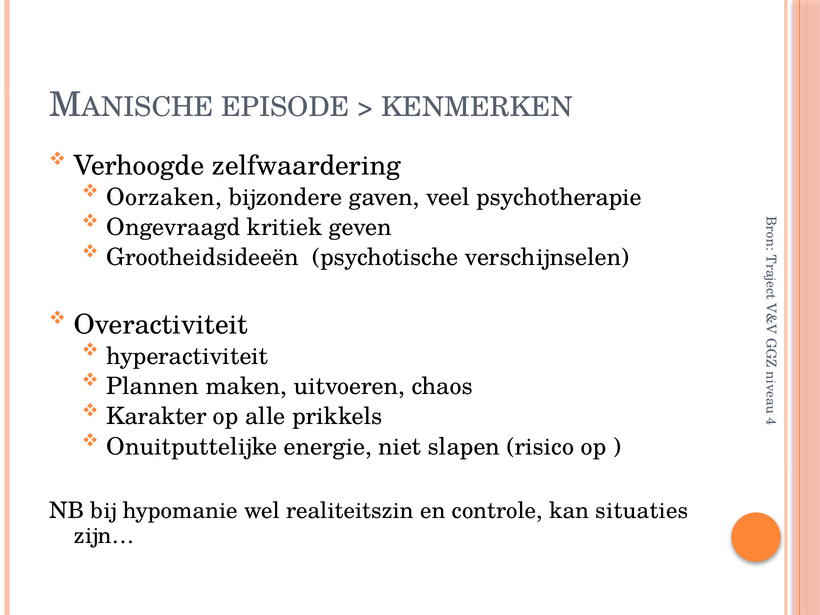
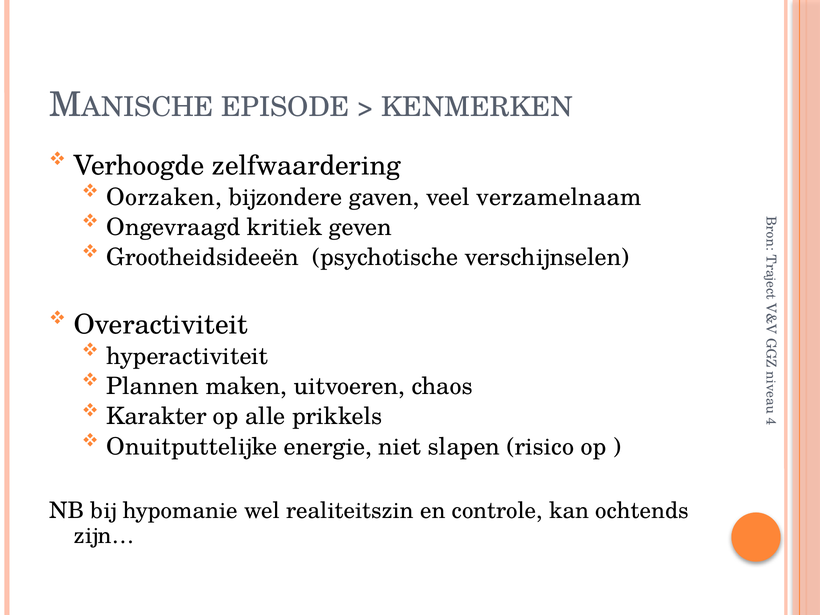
psychotherapie: psychotherapie -> verzamelnaam (559, 197)
situaties: situaties -> ochtends (642, 511)
